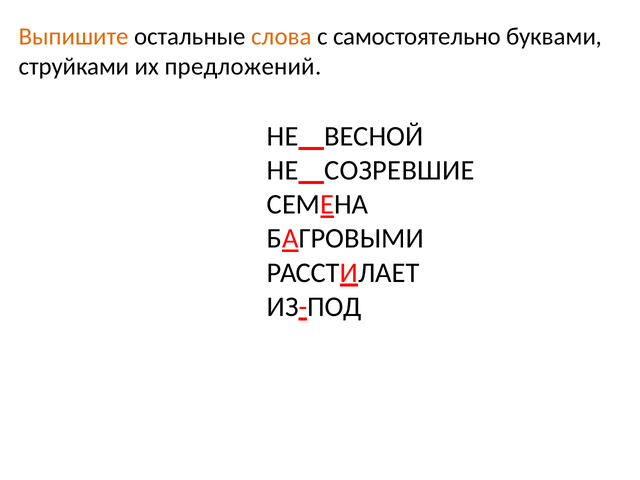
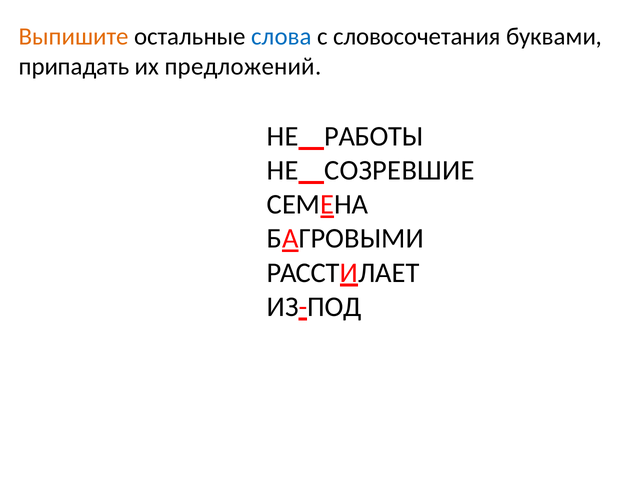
слова colour: orange -> blue (281, 37)
самостоятельно: самостоятельно -> словосочетания (417, 37)
струйками: струйками -> припадать (74, 67)
ВЕСНОЙ: ВЕСНОЙ -> РАБОТЫ (374, 136)
